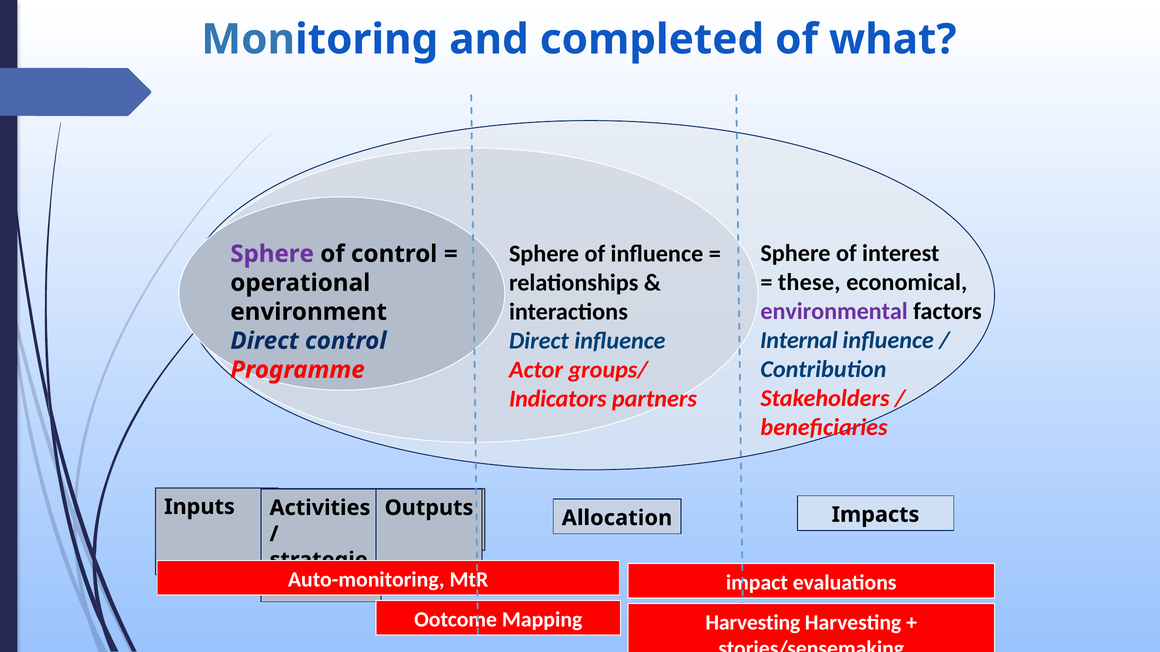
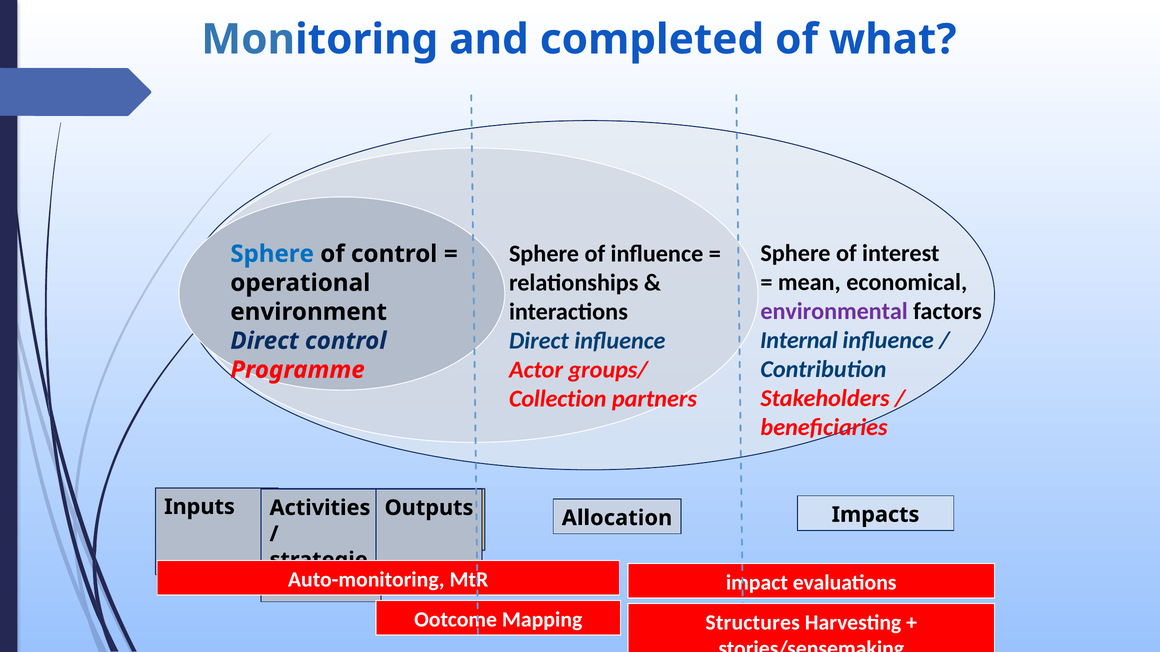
Sphere colour: purple -> blue (272, 254)
these: these -> mean (809, 282)
Indicators: Indicators -> Collection (558, 399)
Harvesting: Harvesting -> Structures (753, 623)
